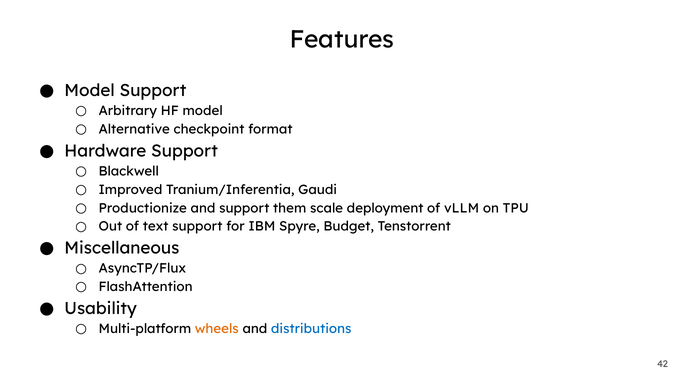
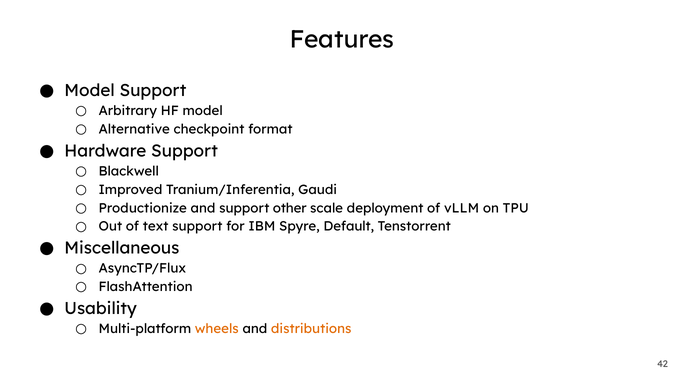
them: them -> other (290, 208)
Budget: Budget -> Default (349, 226)
distributions colour: blue -> orange (311, 329)
